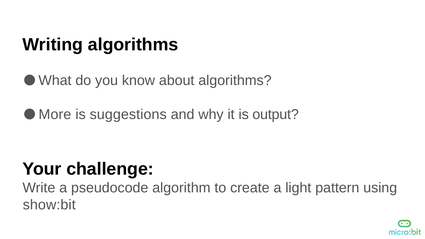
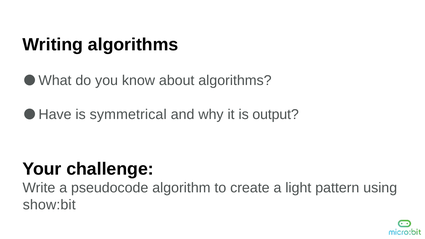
More: More -> Have (55, 114)
suggestions: suggestions -> symmetrical (128, 114)
